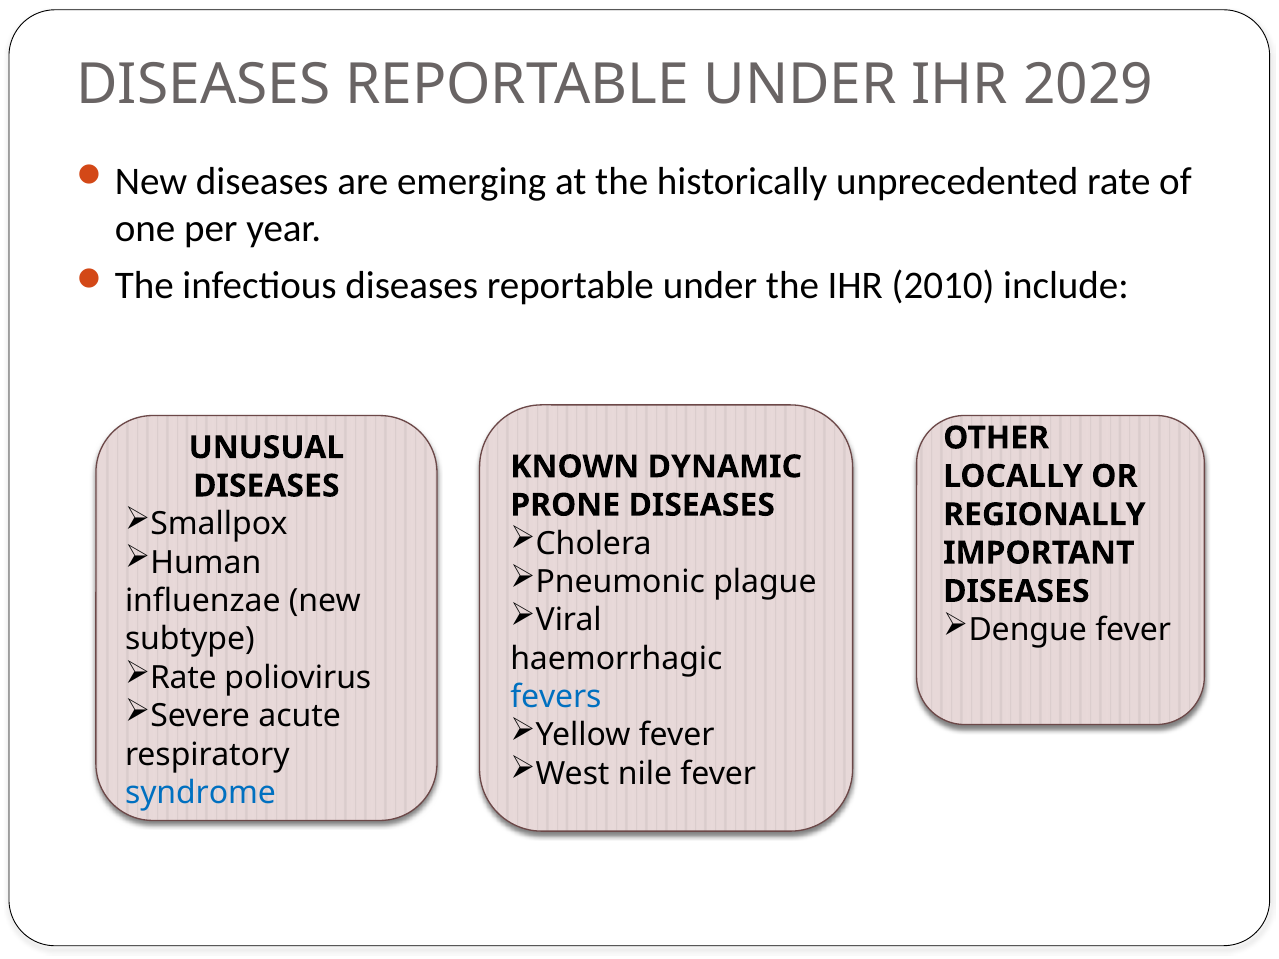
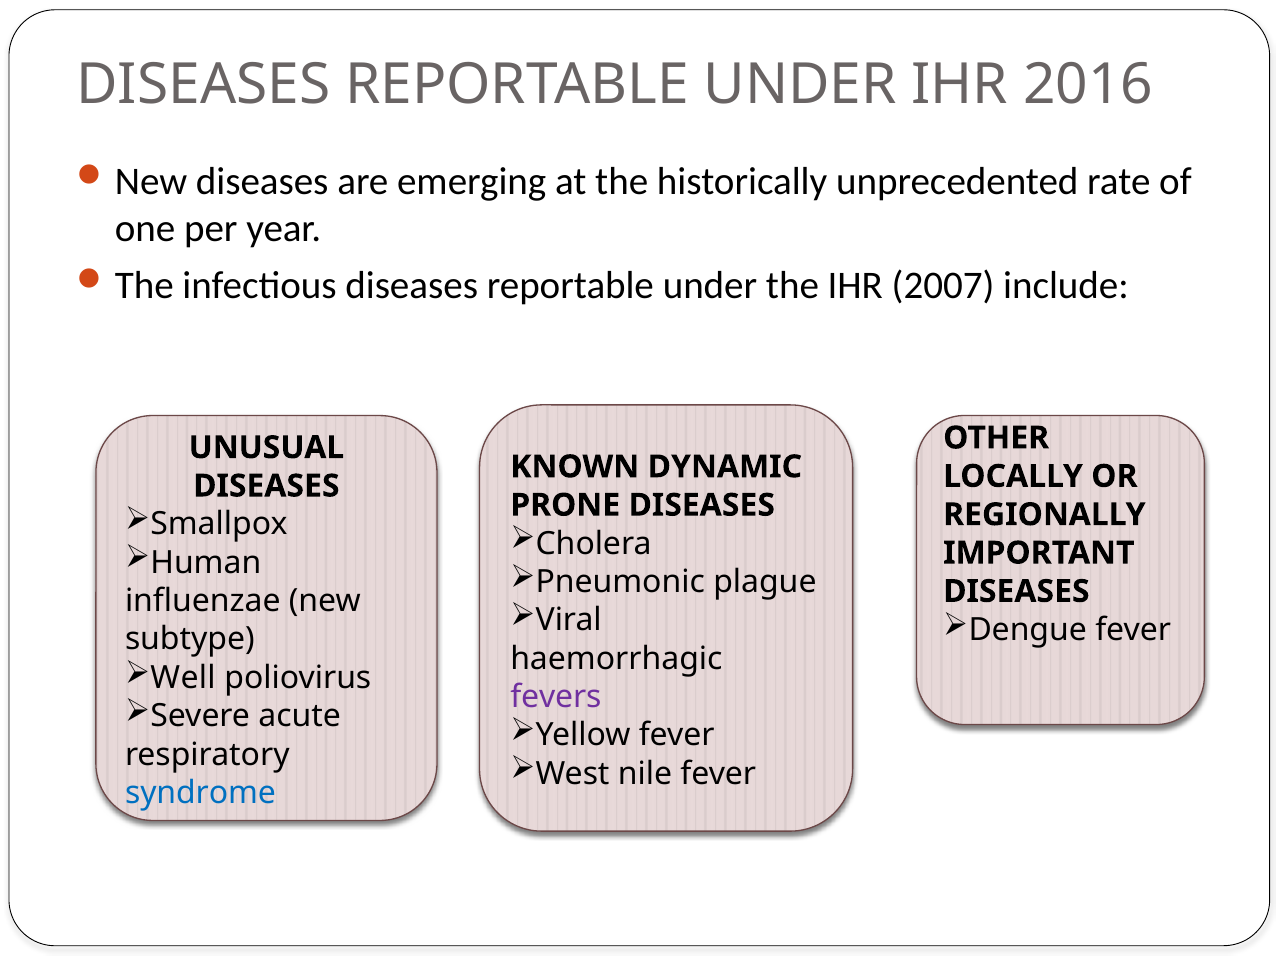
2029: 2029 -> 2016 (1088, 85)
2010: 2010 -> 2007 (943, 286)
Rate: Rate -> Well (183, 678)
fevers colour: blue -> purple (556, 697)
